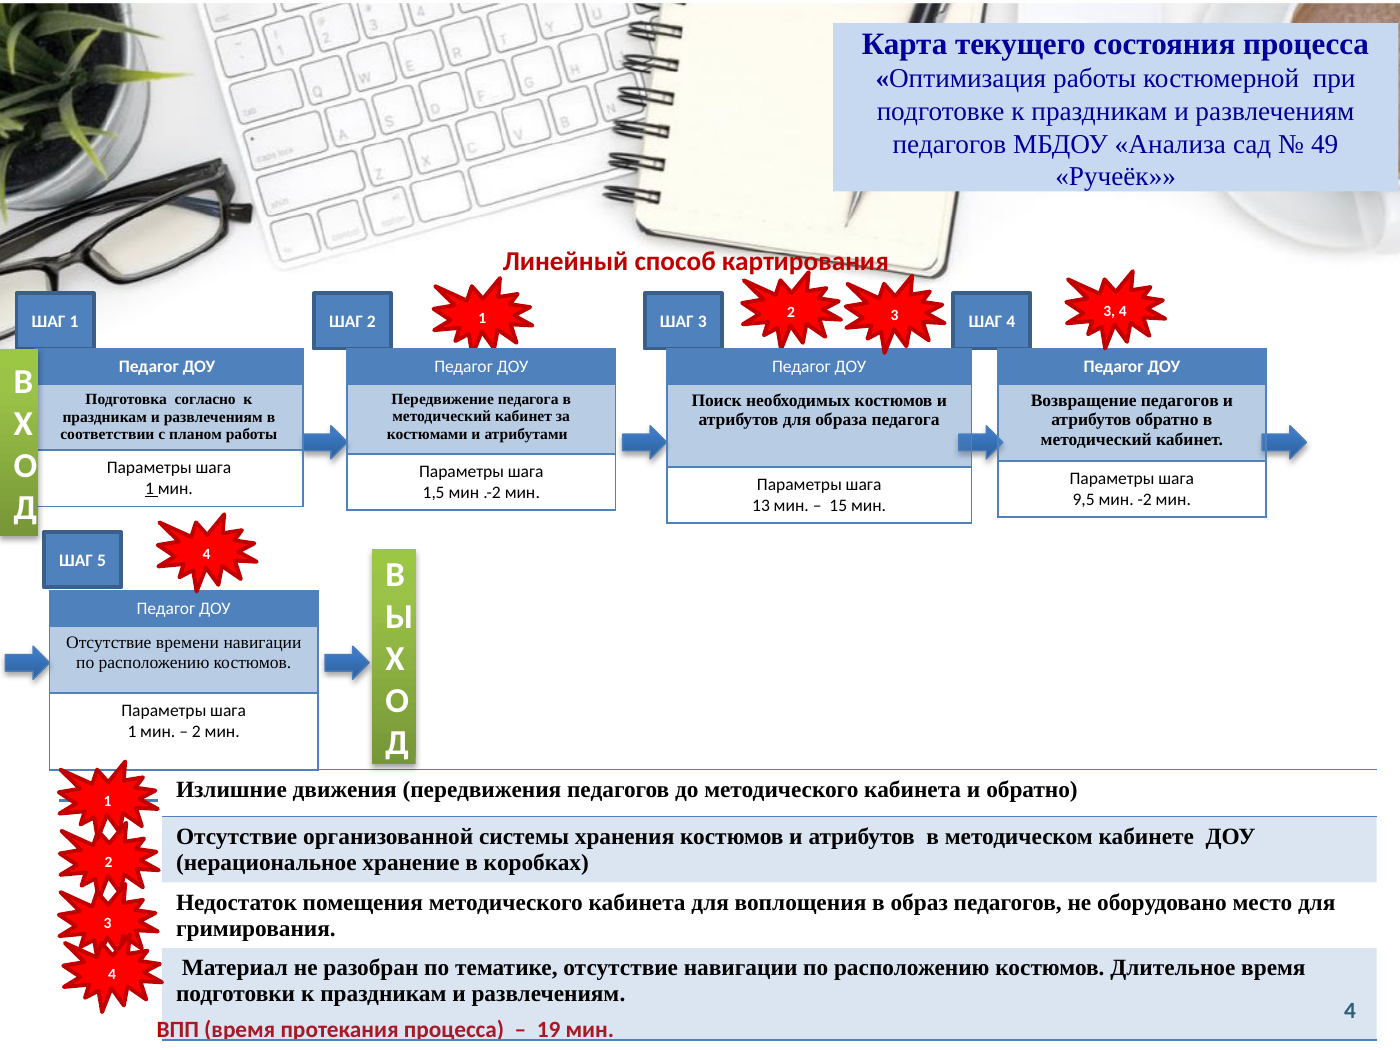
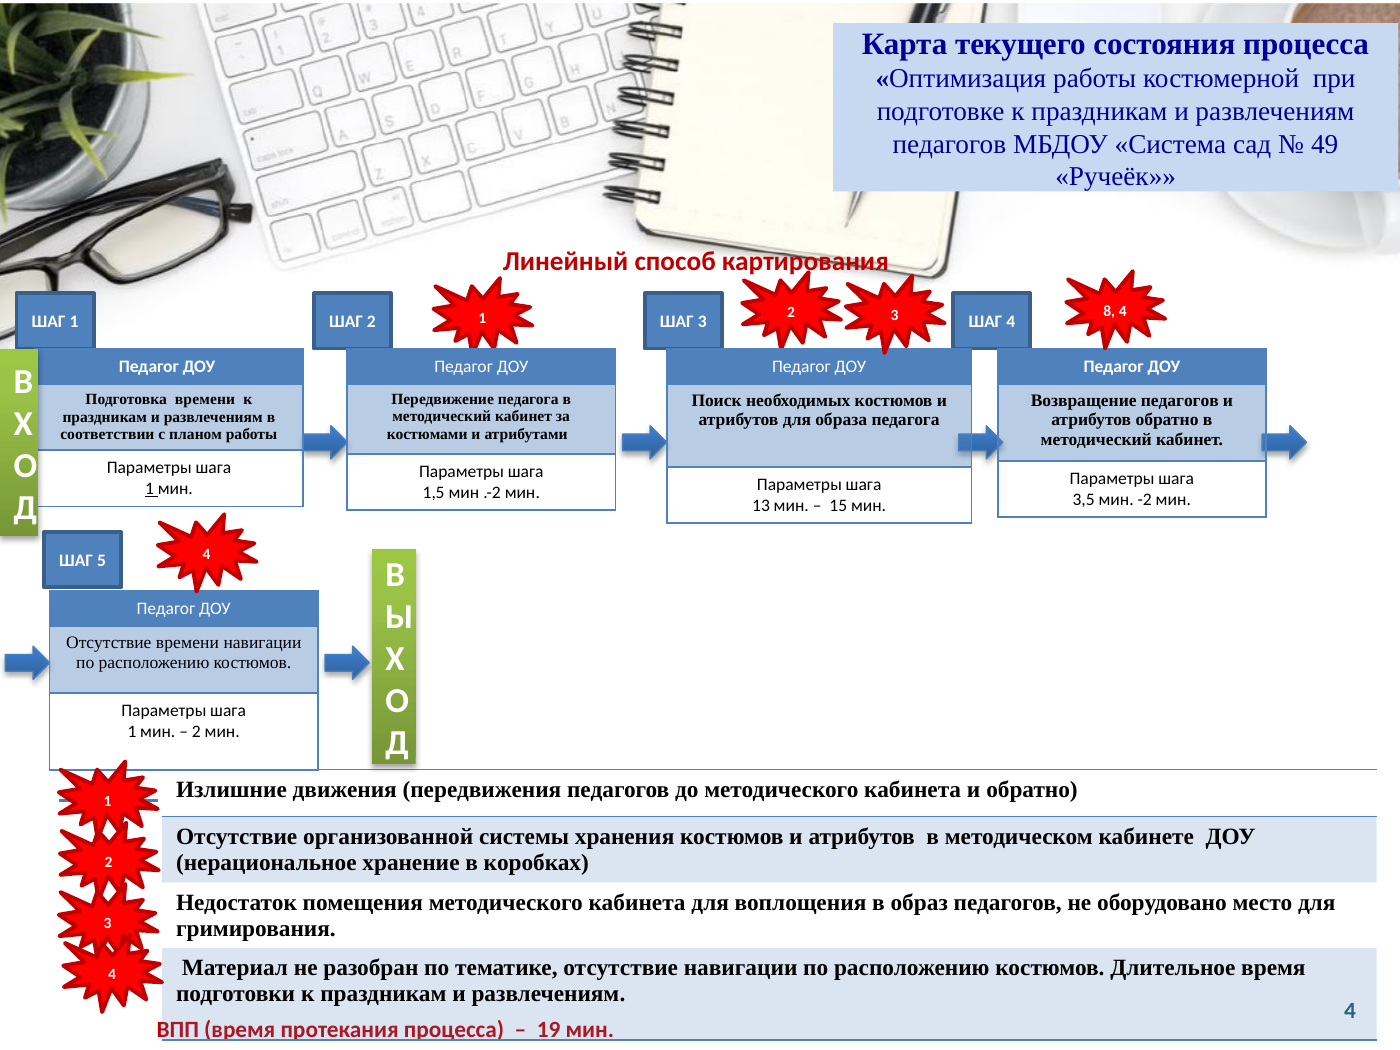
Анализа: Анализа -> Система (1170, 144)
3: 3 -> 8 (1109, 311)
Подготовка согласно: согласно -> времени (205, 400)
9,5: 9,5 -> 3,5 (1084, 500)
